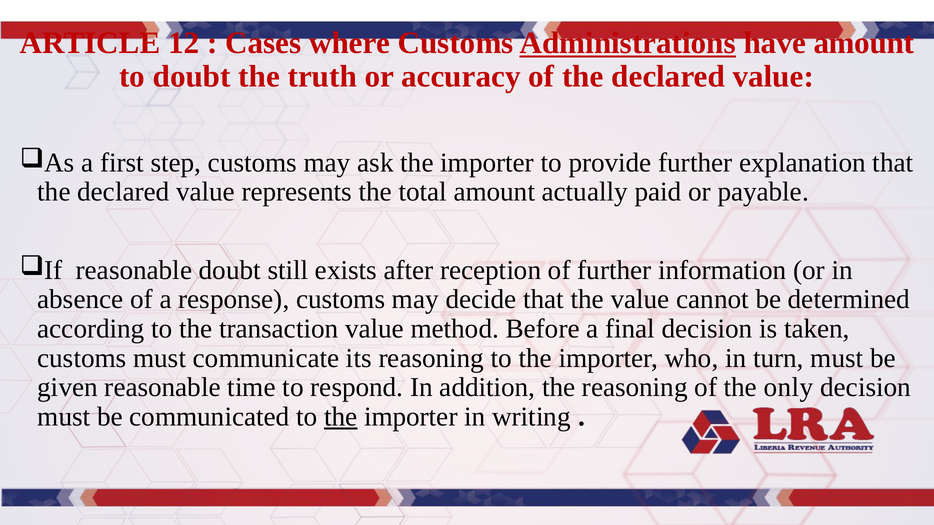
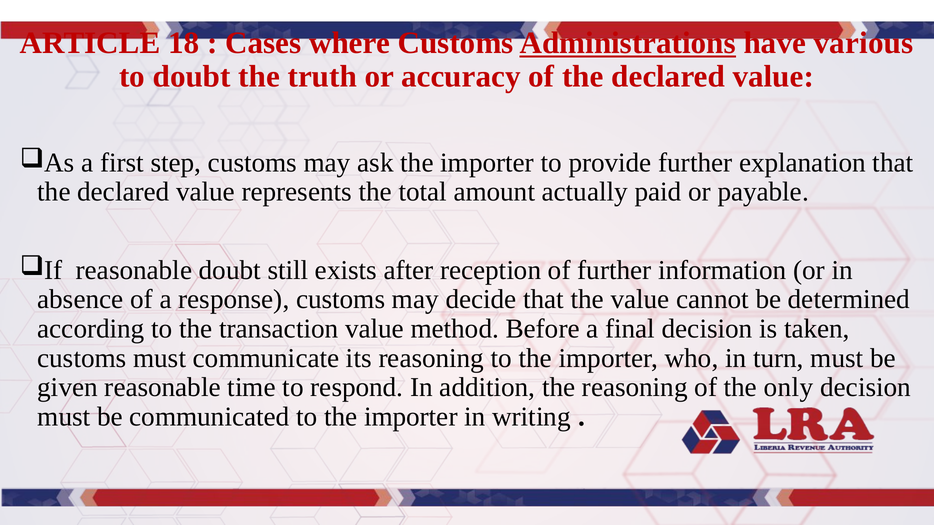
12: 12 -> 18 (184, 43)
have amount: amount -> various (864, 43)
the underline: present -> none (341, 417)
